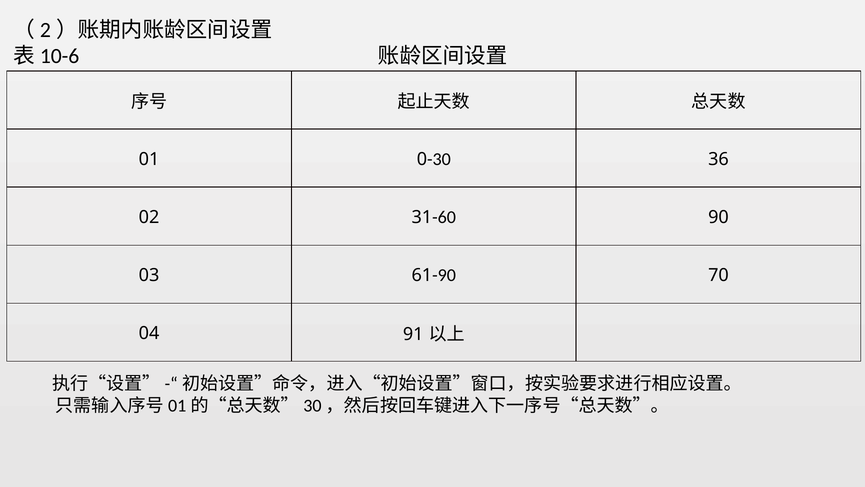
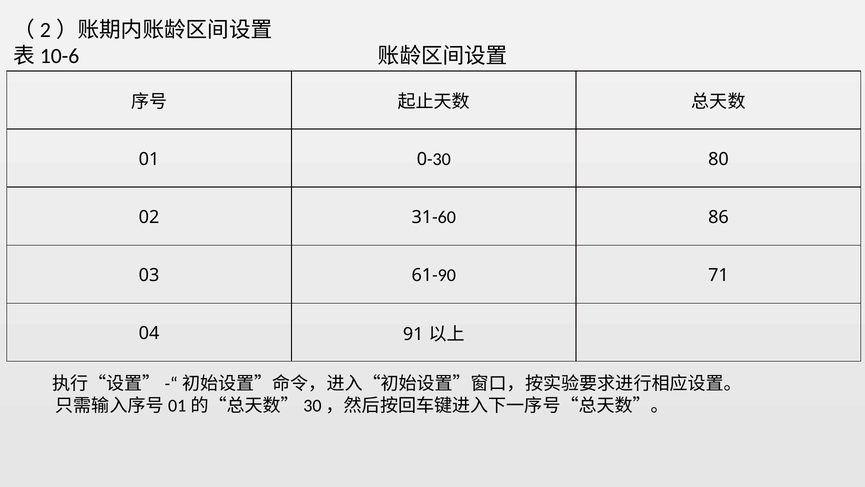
36: 36 -> 80 (718, 159)
90: 90 -> 86 (718, 217)
70: 70 -> 71 (718, 275)
